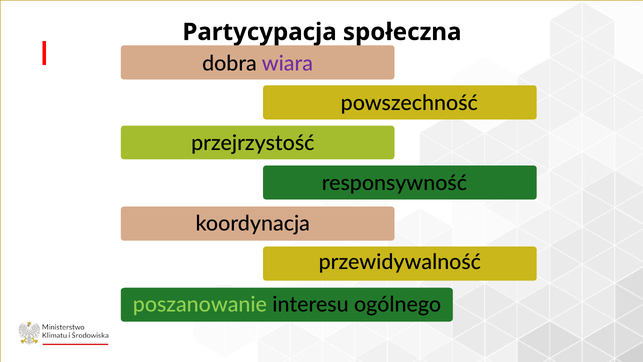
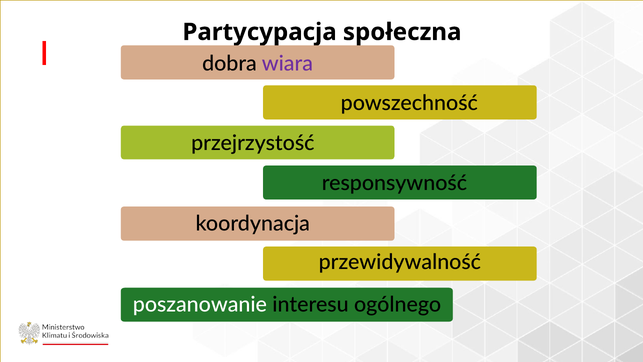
poszanowanie colour: light green -> white (200, 304)
